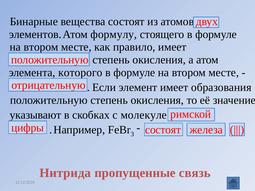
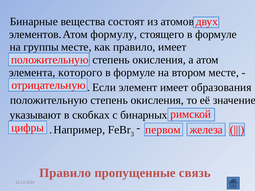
втором: втором -> группы (41, 47)
молекуле: молекуле -> бинарных (144, 115)
состоят: состоят -> первом (163, 130)
Нитрида: Нитрида -> Правило (65, 173)
